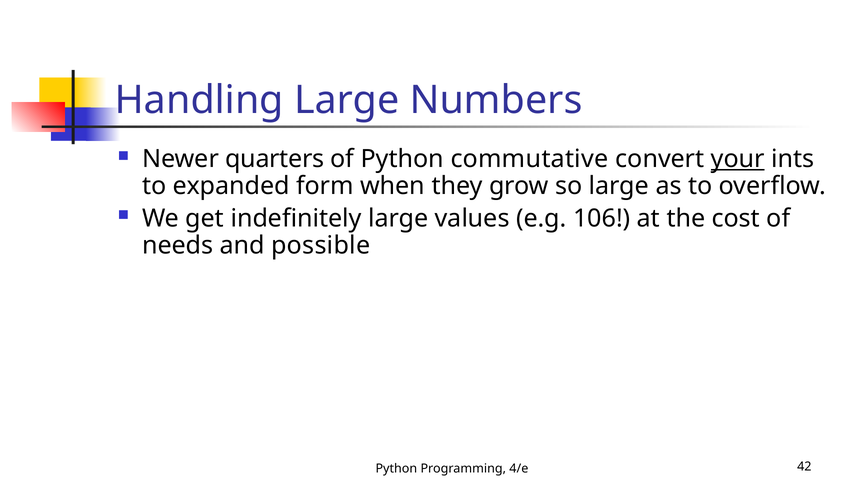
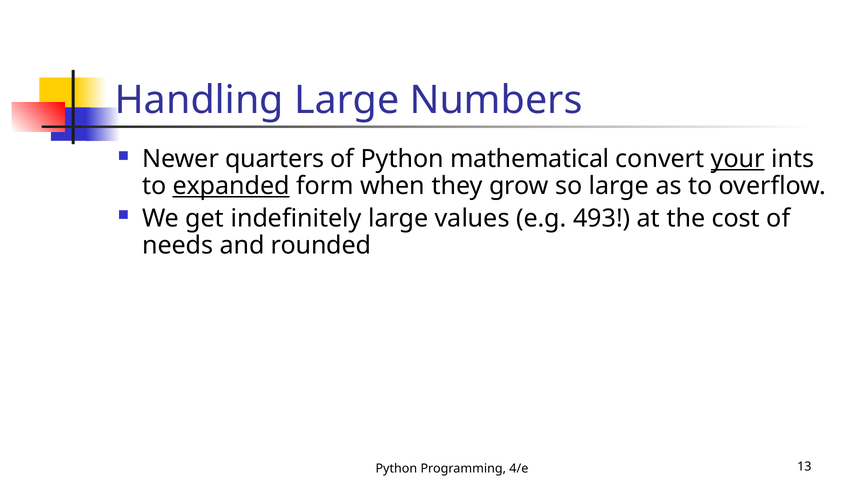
commutative: commutative -> mathematical (530, 159)
expanded underline: none -> present (231, 186)
106: 106 -> 493 (602, 218)
possible: possible -> rounded (321, 246)
42: 42 -> 13 (804, 467)
